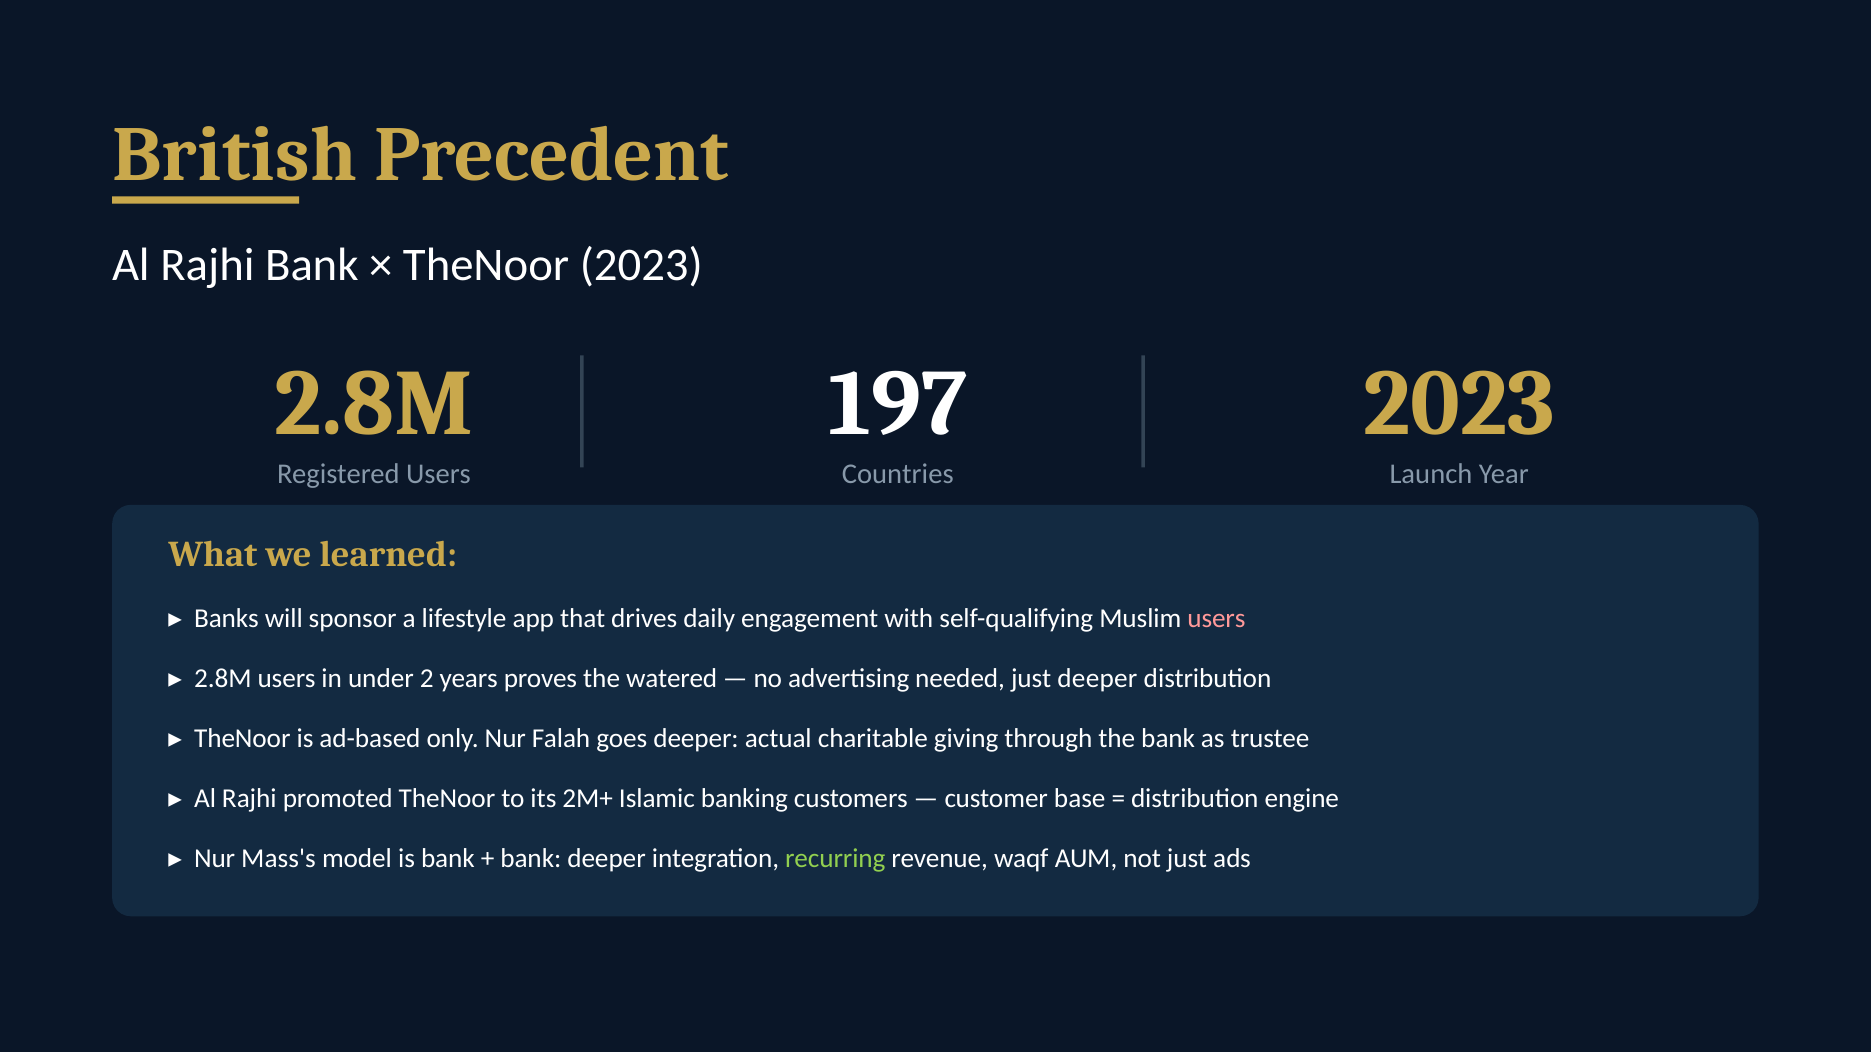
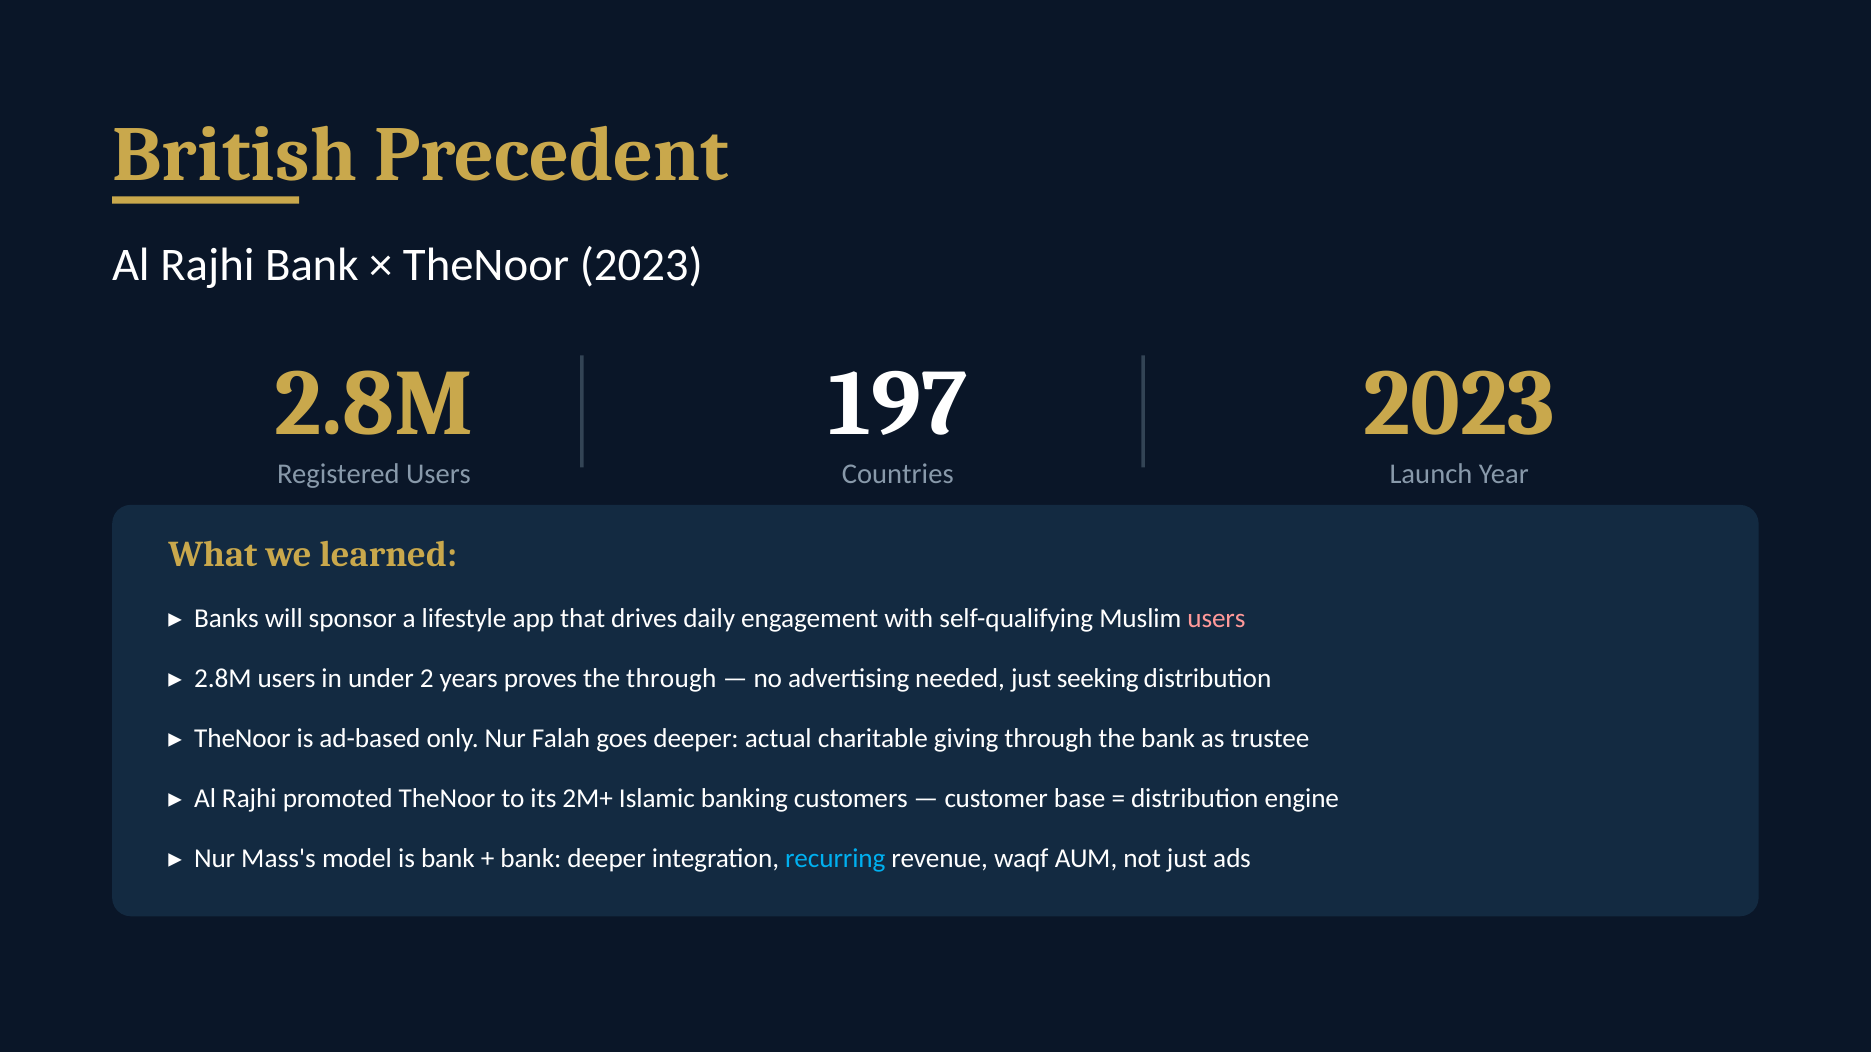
the watered: watered -> through (671, 679)
just deeper: deeper -> seeking (1098, 679)
recurring colour: light green -> light blue (835, 859)
